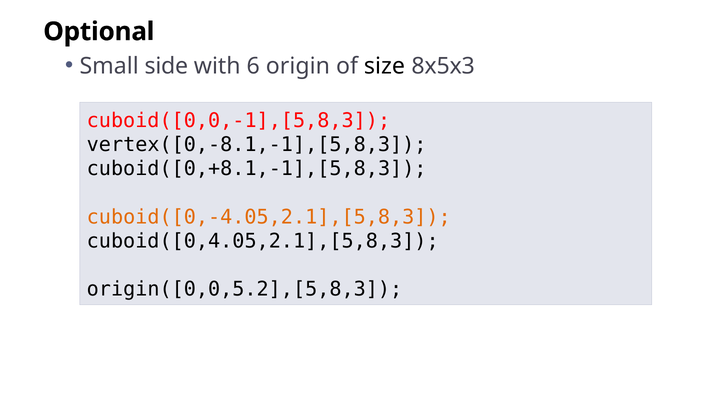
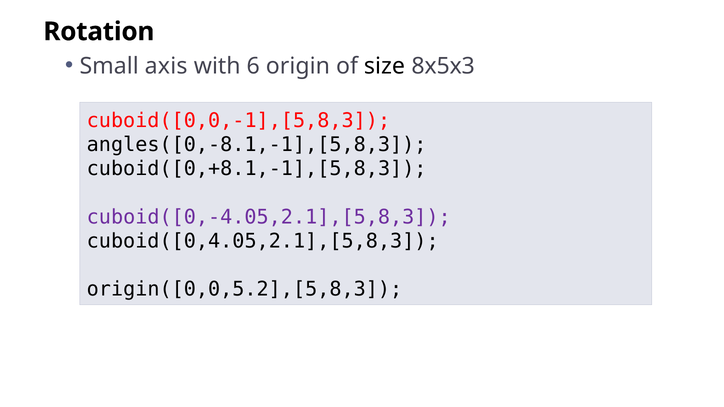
Optional: Optional -> Rotation (99, 32)
side: side -> axis (166, 66)
vertex([0,-8.1,-1],[5,8,3: vertex([0,-8.1,-1],[5,8,3 -> angles([0,-8.1,-1],[5,8,3 (257, 145)
cuboid([0,-4.05,2.1],[5,8,3 colour: orange -> purple (269, 217)
